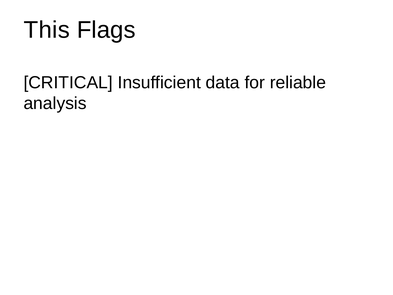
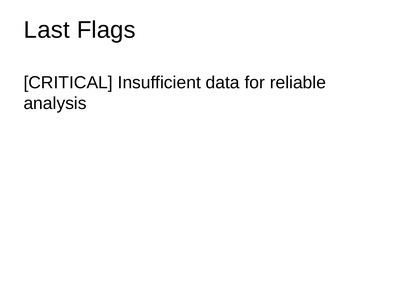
This: This -> Last (47, 30)
